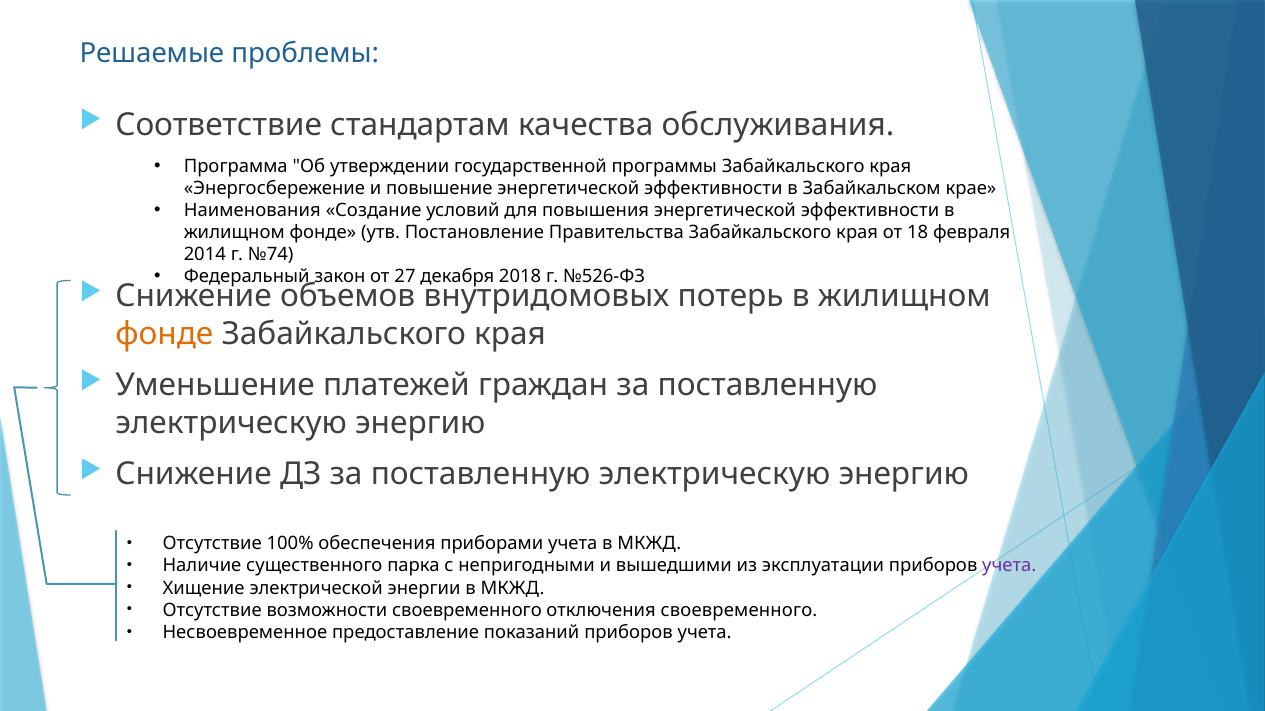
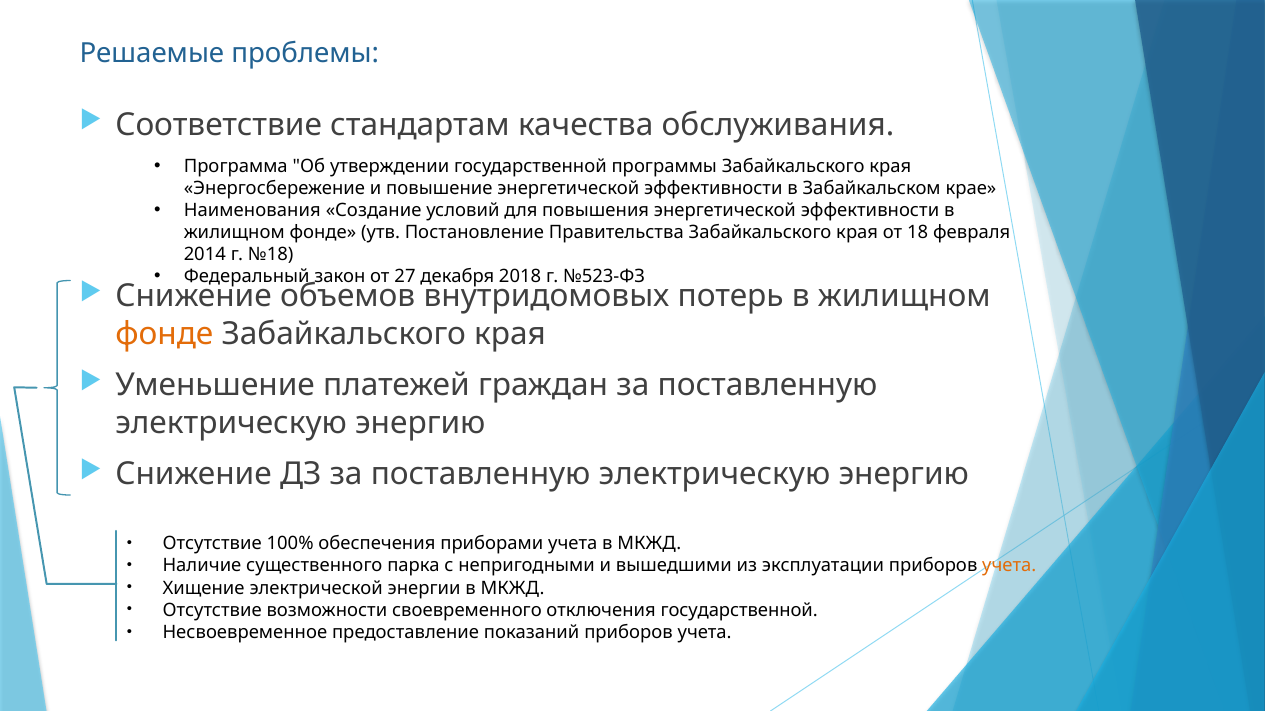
№74: №74 -> №18 (271, 255)
№526-ФЗ: №526-ФЗ -> №523-ФЗ (604, 277)
учета colour: purple -> orange (1009, 566)
отключения своевременного: своевременного -> государственной (739, 611)
